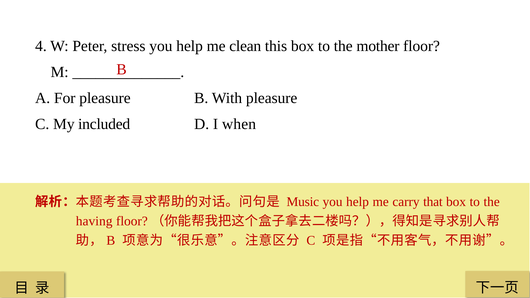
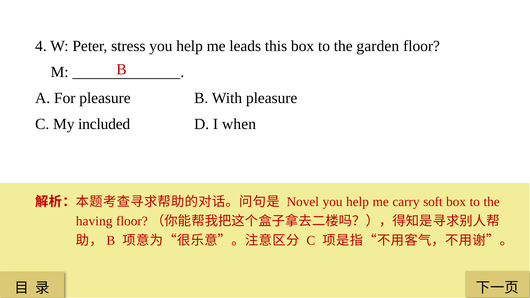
clean: clean -> leads (245, 46)
mother: mother -> garden (378, 46)
Music: Music -> Novel (303, 202)
that: that -> soft (433, 202)
